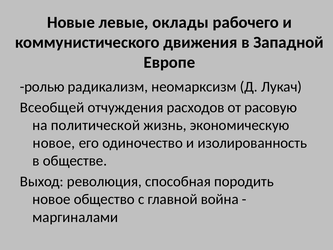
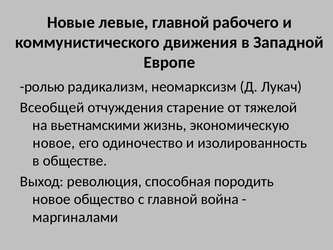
левые оклады: оклады -> главной (181, 22)
расходов: расходов -> старение (196, 107)
расовую: расовую -> тяжелой (271, 107)
политической: политической -> вьетнамскими (96, 125)
